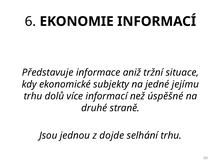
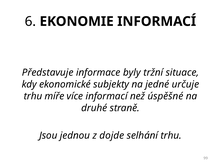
aniž: aniž -> byly (132, 72)
jejímu: jejímu -> určuje (185, 84)
dolů: dolů -> míře (54, 96)
